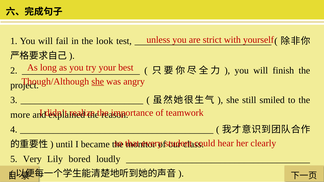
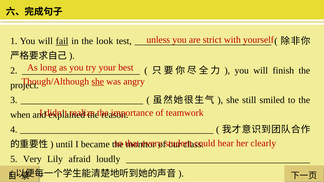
fail underline: none -> present (62, 41)
more: more -> when (20, 115)
bored: bored -> afraid (80, 159)
